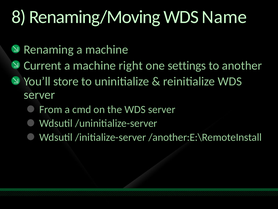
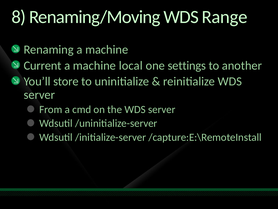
Name: Name -> Range (225, 17)
right: right -> local (131, 65)
/another:E:\RemoteInstall: /another:E:\RemoteInstall -> /capture:E:\RemoteInstall (205, 137)
